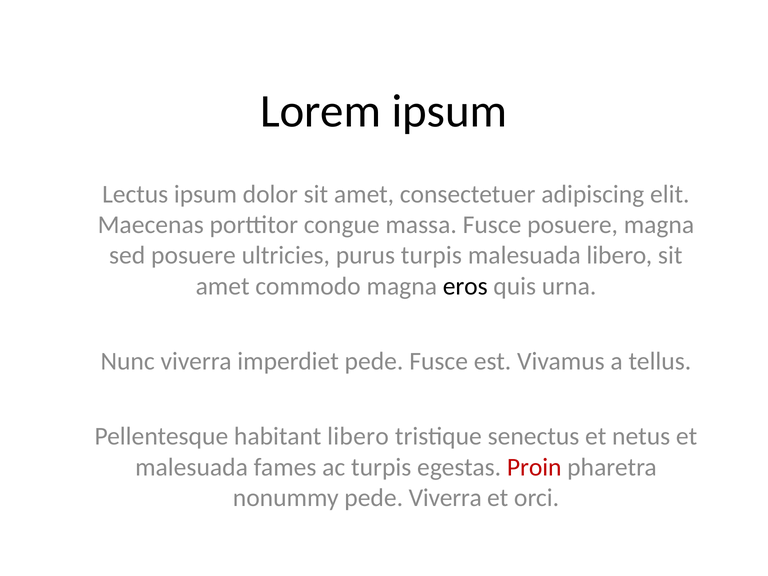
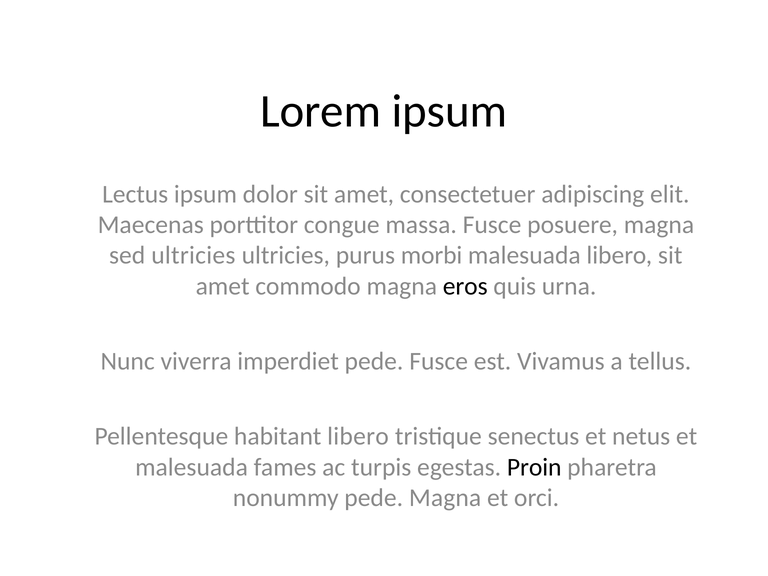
sed posuere: posuere -> ultricies (193, 256)
purus turpis: turpis -> morbi (432, 256)
Proin colour: red -> black (534, 467)
pede Viverra: Viverra -> Magna (445, 498)
